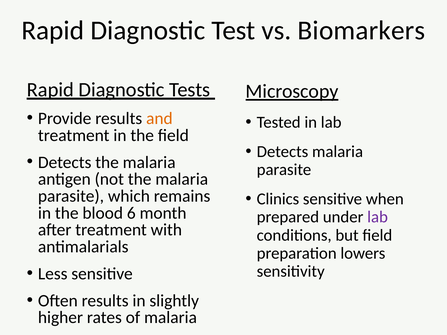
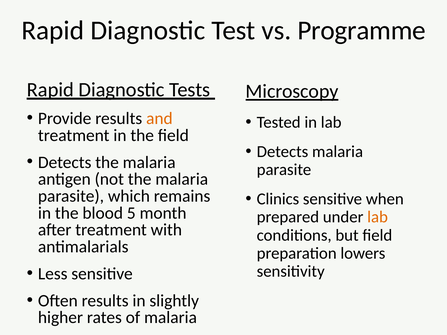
Biomarkers: Biomarkers -> Programme (362, 31)
6: 6 -> 5 (131, 213)
lab colour: purple -> orange (378, 217)
